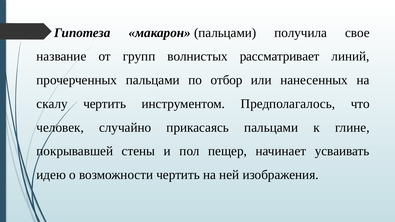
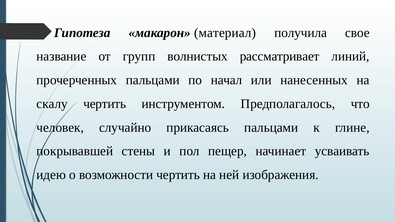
макарон пальцами: пальцами -> материал (225, 33)
отбор: отбор -> начал (227, 80)
